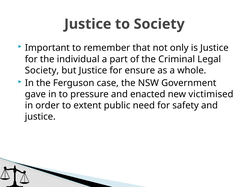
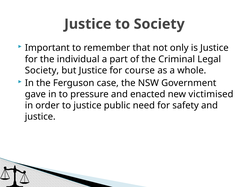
ensure: ensure -> course (140, 70)
to extent: extent -> justice (87, 105)
